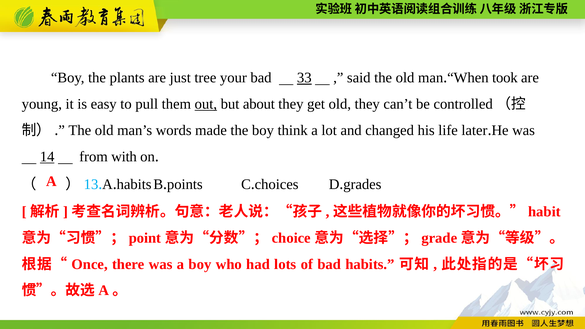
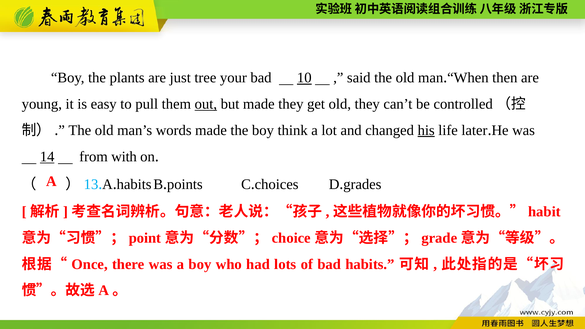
33: 33 -> 10 (304, 78)
took: took -> then (505, 78)
but about: about -> made (259, 104)
his underline: none -> present (426, 130)
